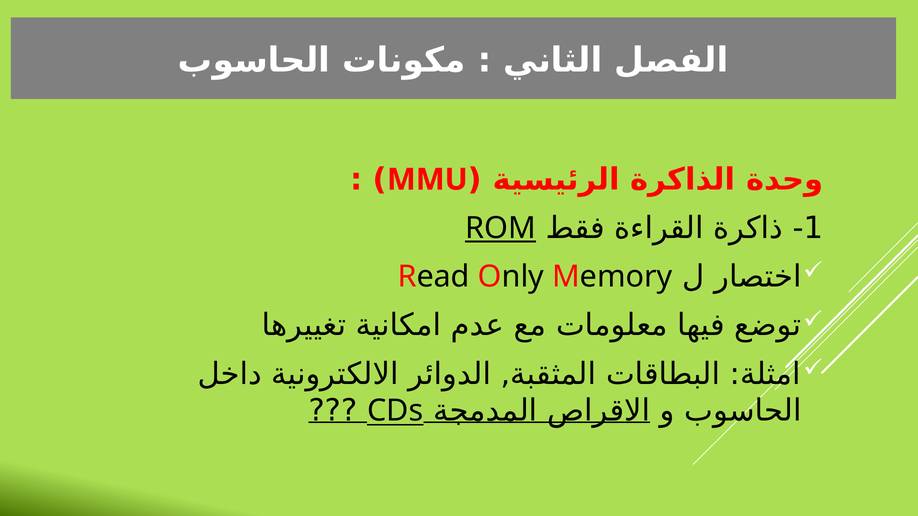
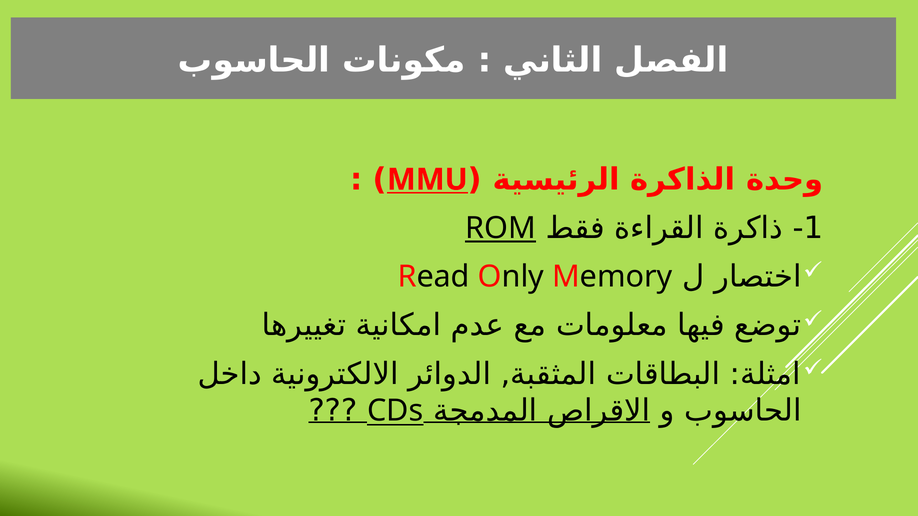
MMU underline: none -> present (427, 180)
